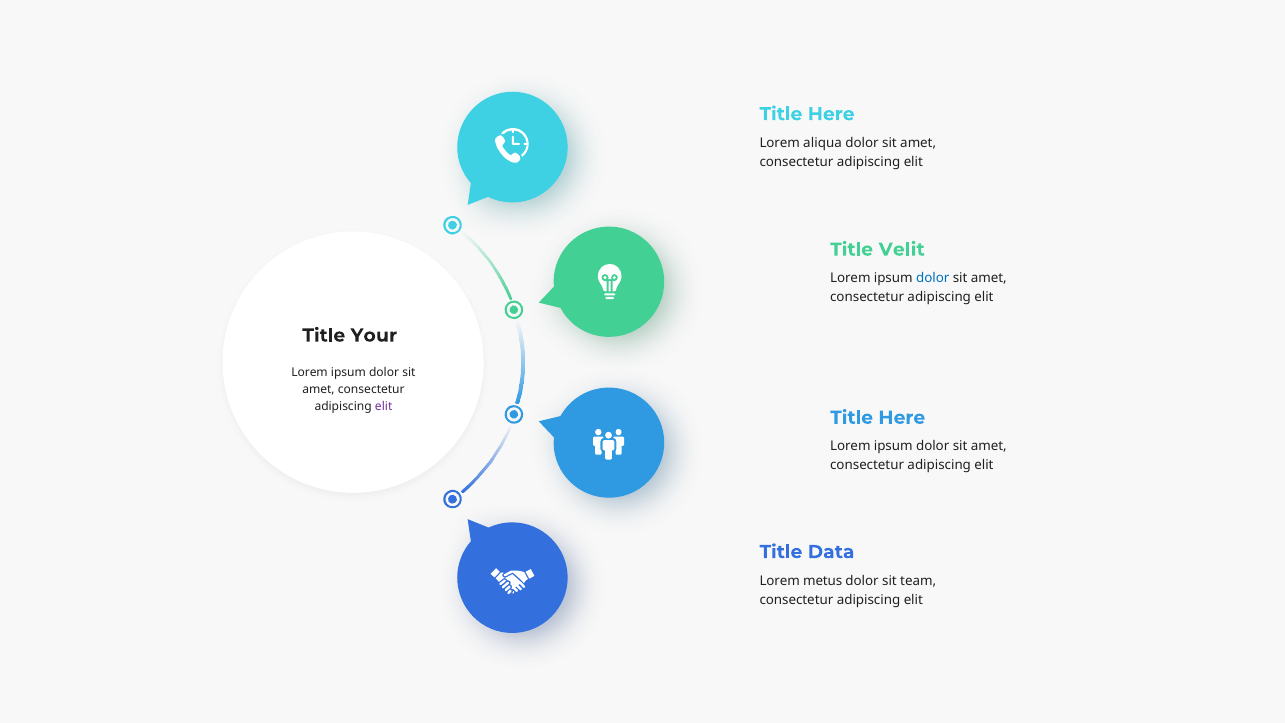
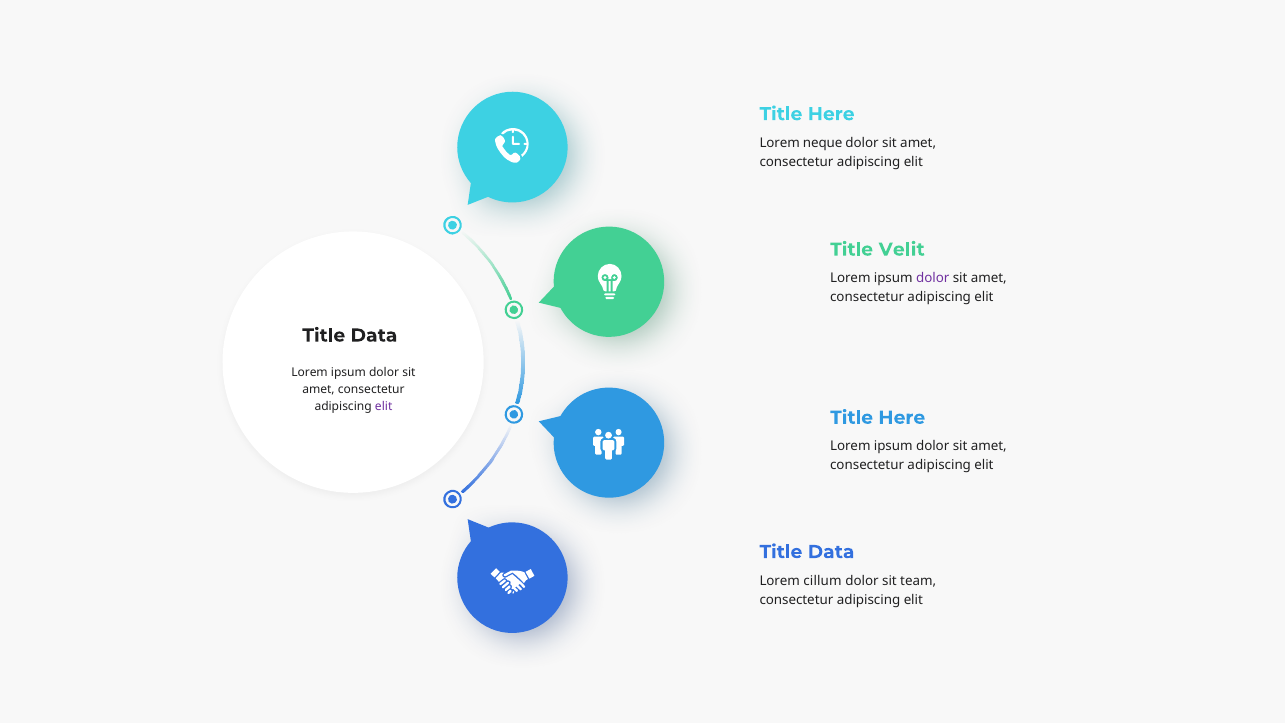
aliqua: aliqua -> neque (823, 143)
dolor colour: blue -> purple (933, 278)
Your: Your -> Data (374, 335)
metus: metus -> cillum (823, 580)
